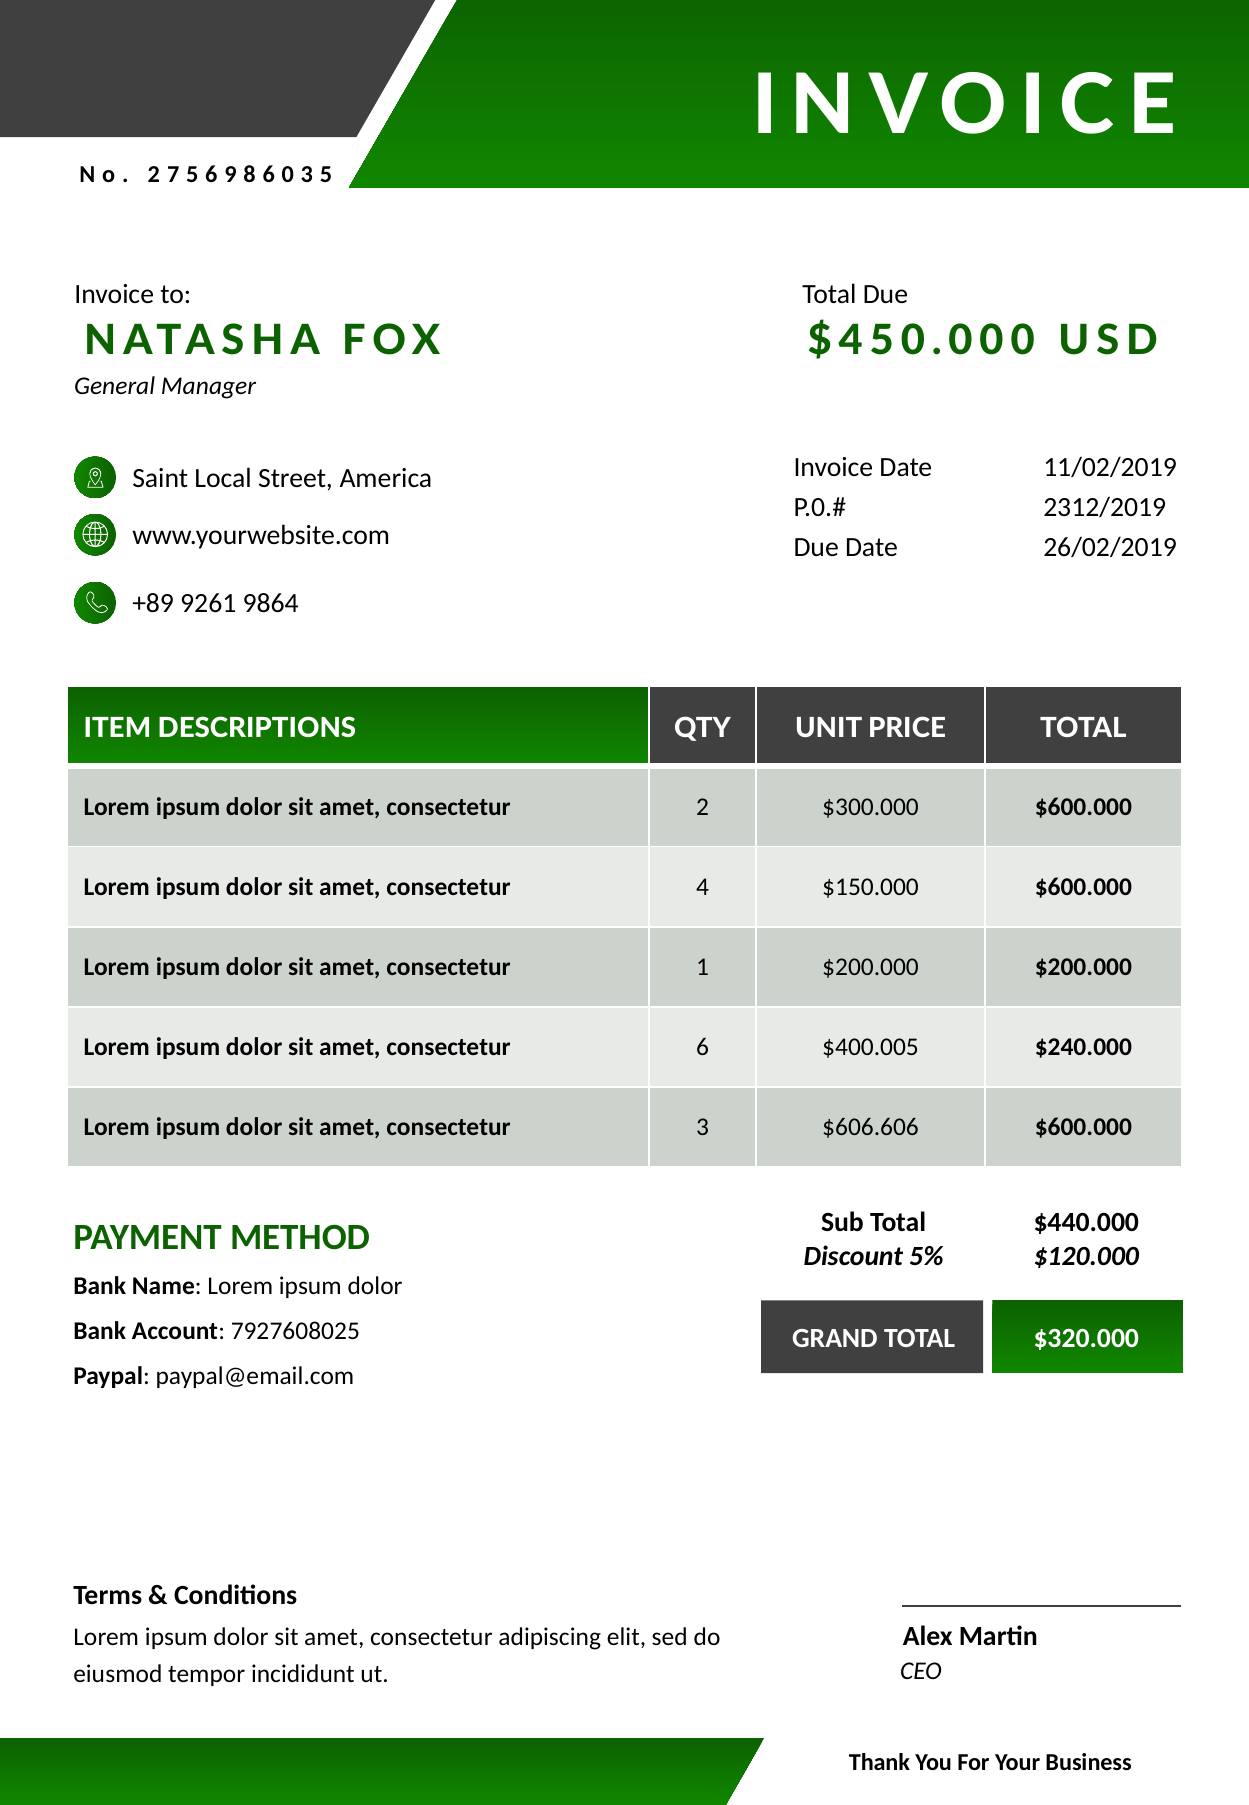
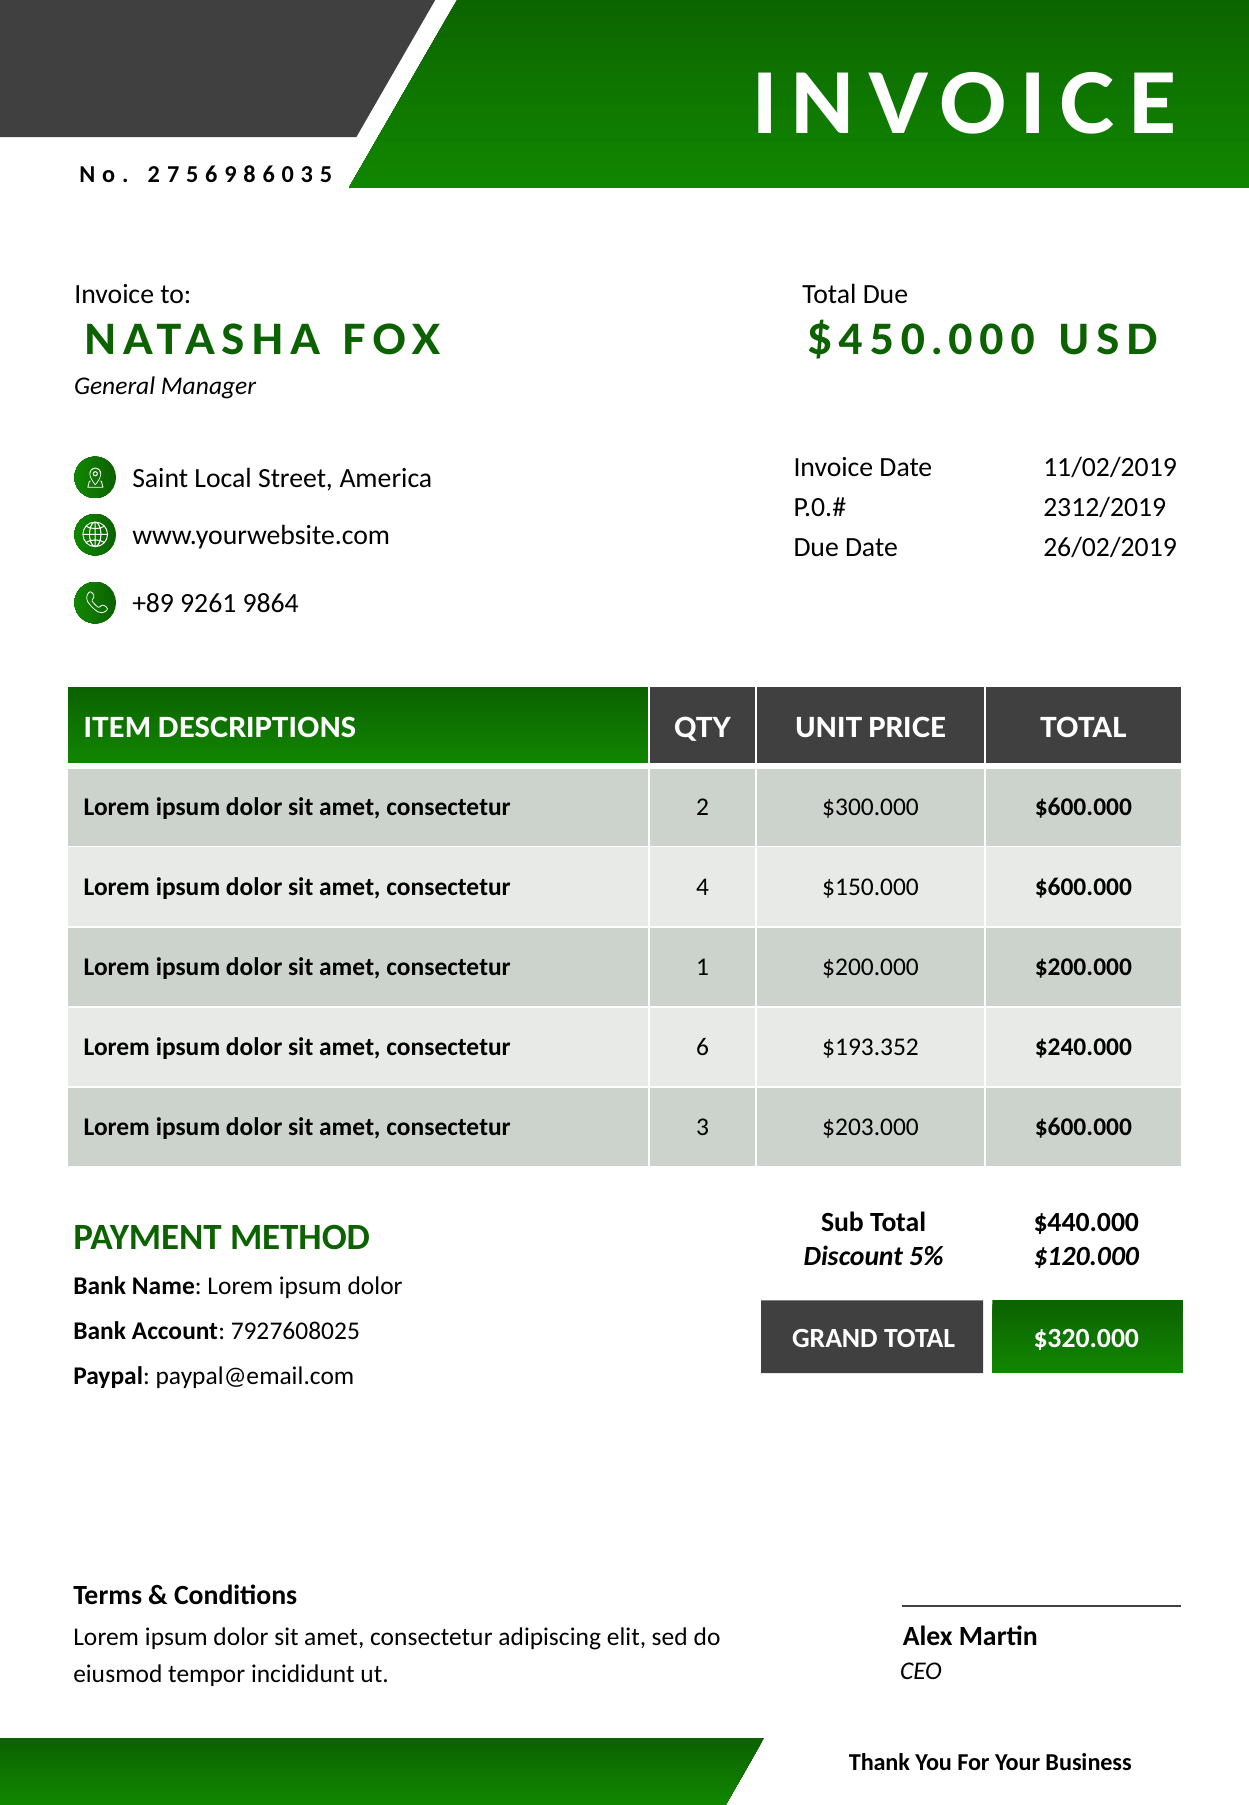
$400.005: $400.005 -> $193.352 (871, 1047)
$606.606: $606.606 -> $203.000 (871, 1127)
